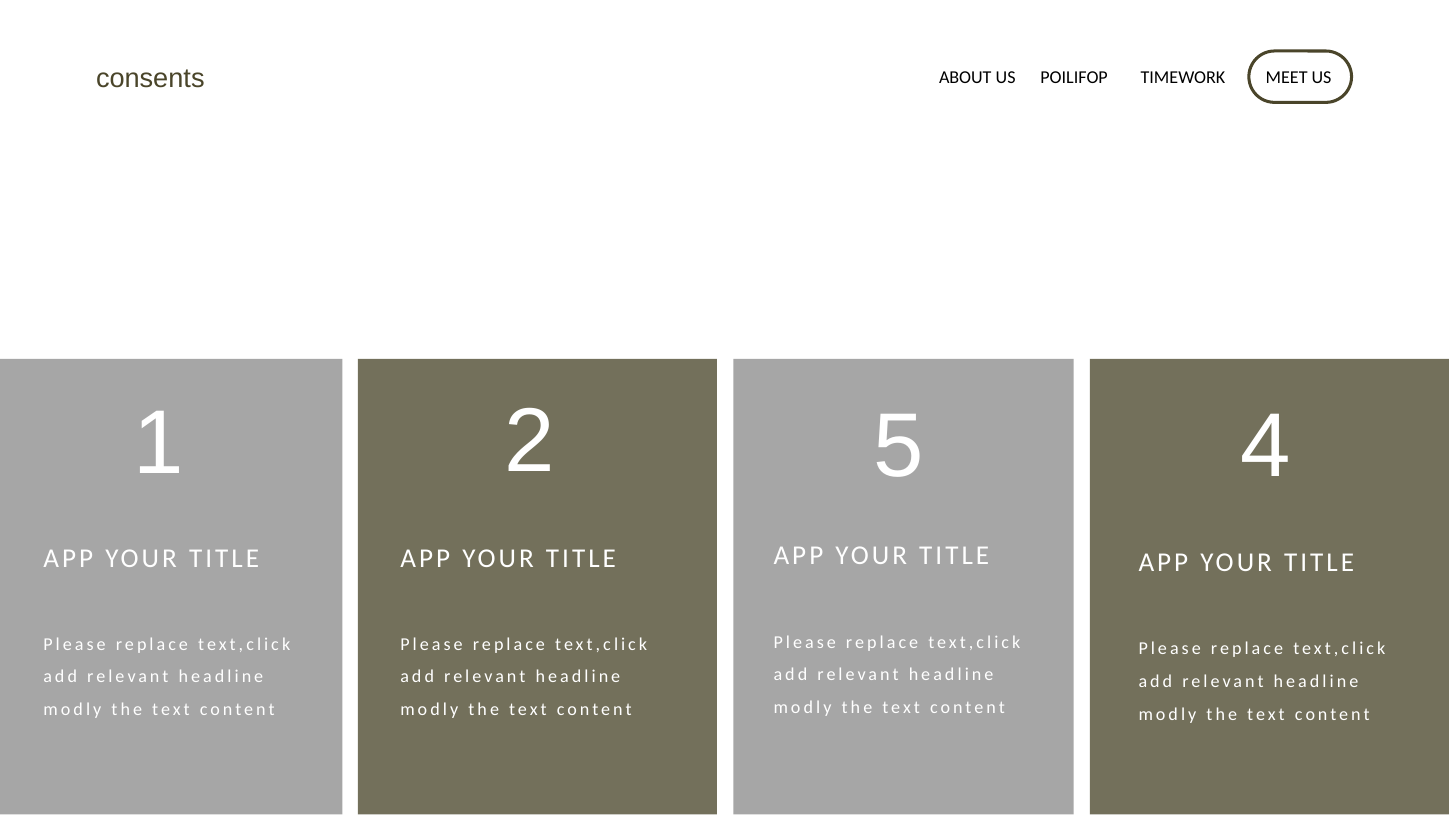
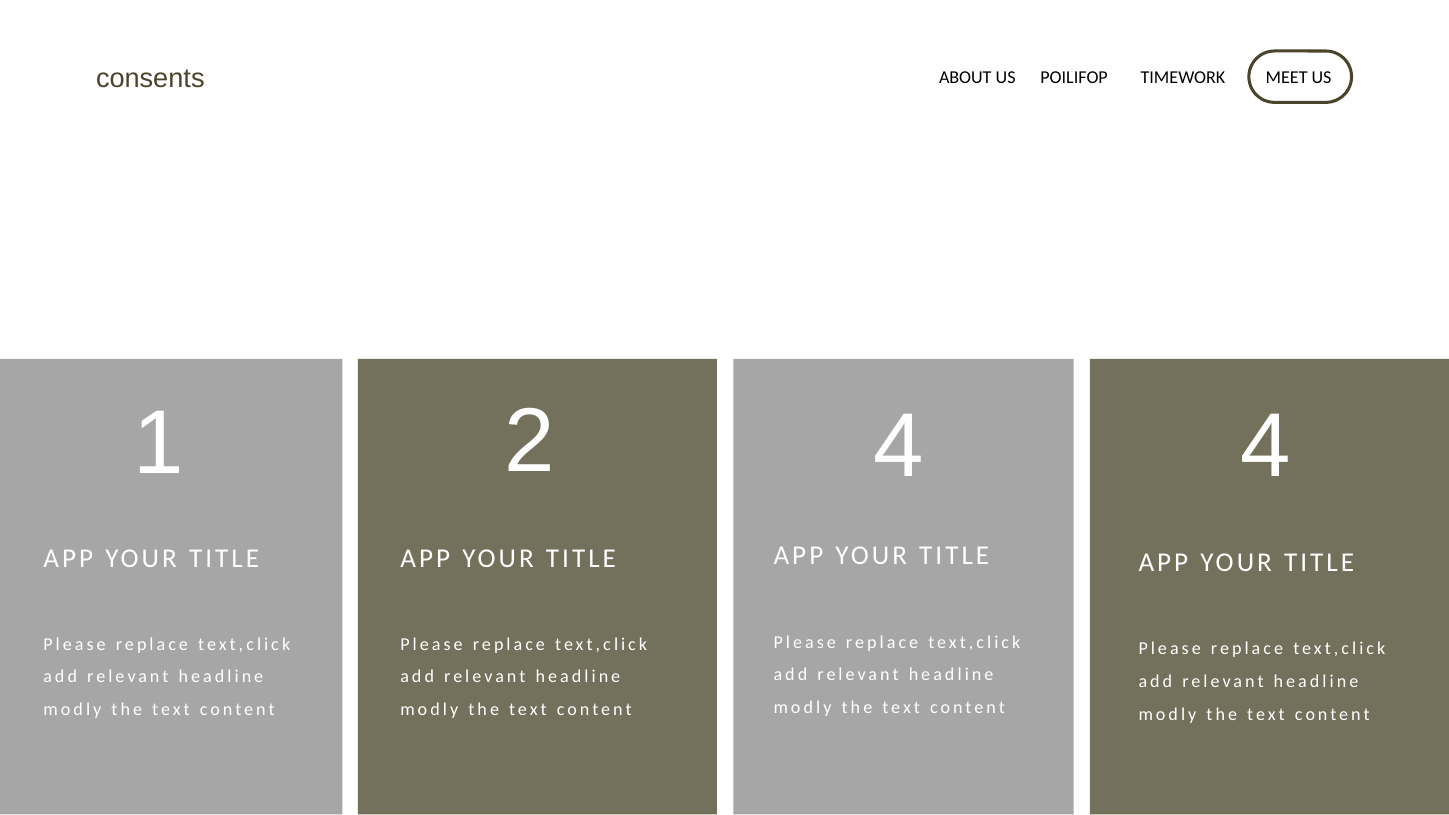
2 5: 5 -> 4 (898, 447)
